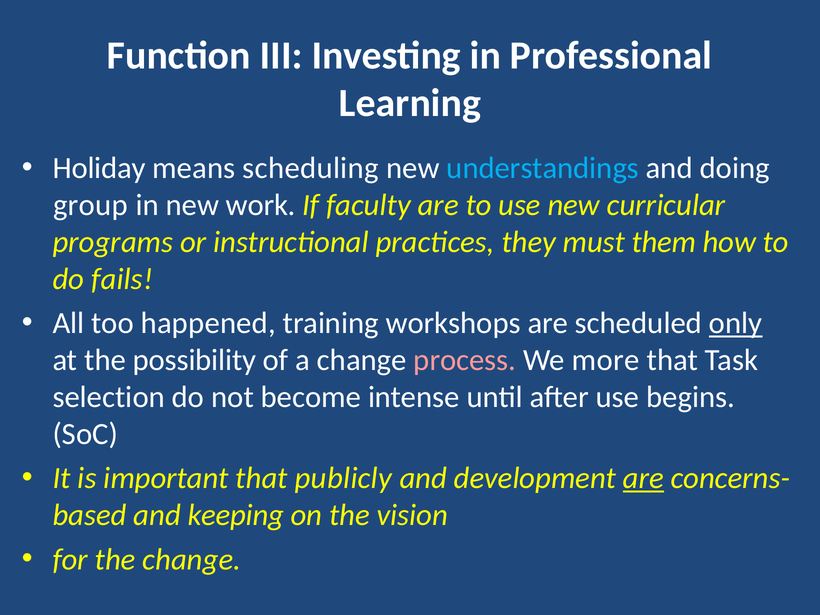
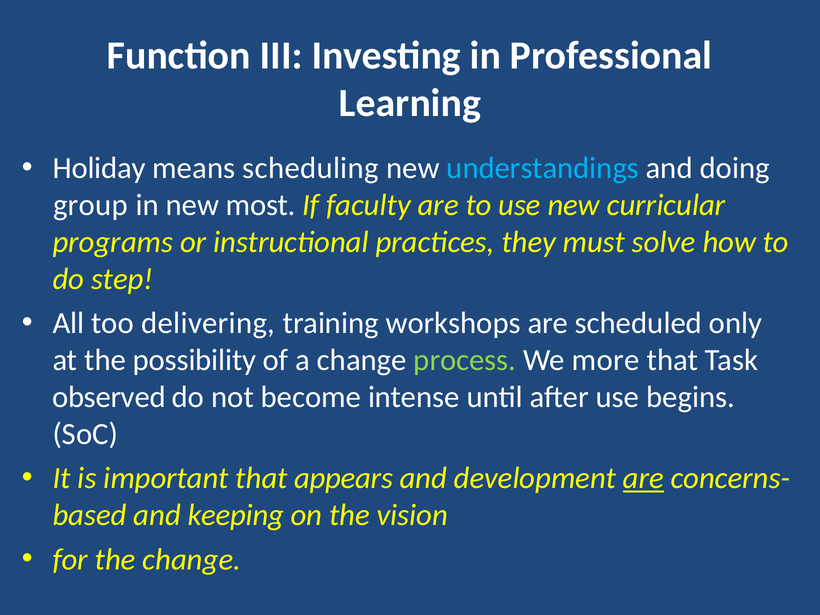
work: work -> most (261, 205)
them: them -> solve (664, 242)
fails: fails -> step (122, 279)
happened: happened -> delivering (208, 323)
only underline: present -> none (736, 323)
process colour: pink -> light green (465, 360)
selection: selection -> observed (109, 397)
publicly: publicly -> appears (344, 478)
